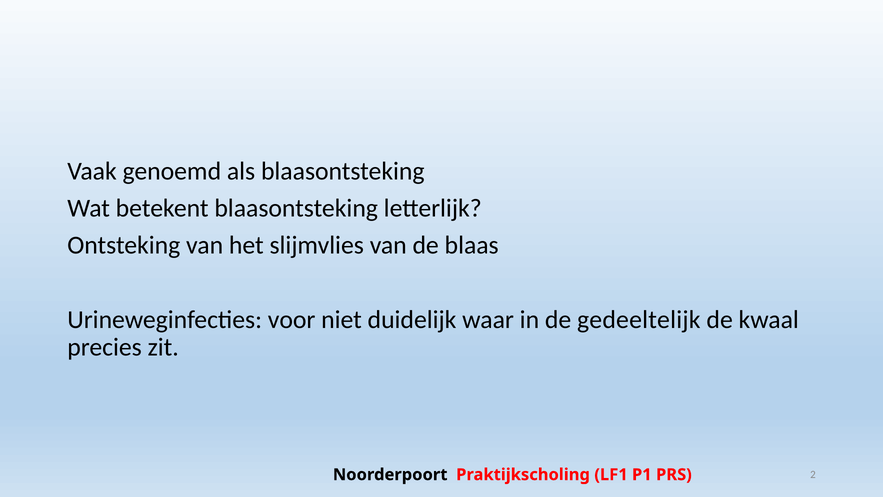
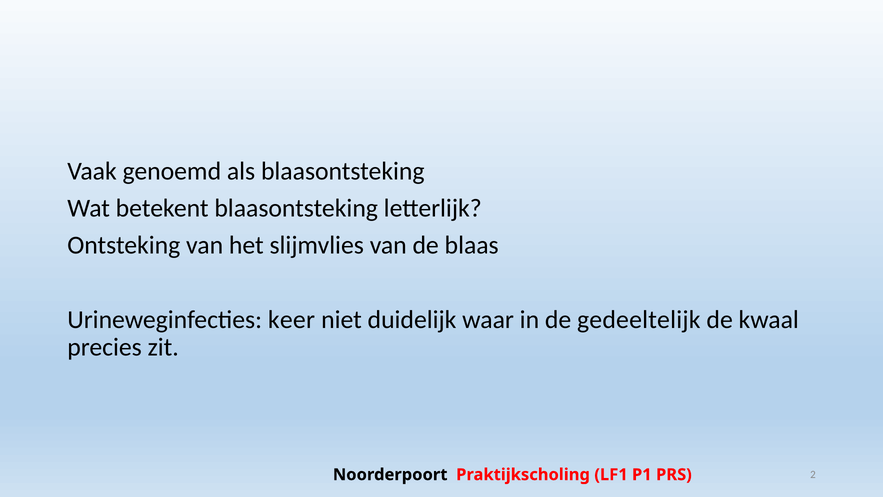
voor: voor -> keer (291, 319)
